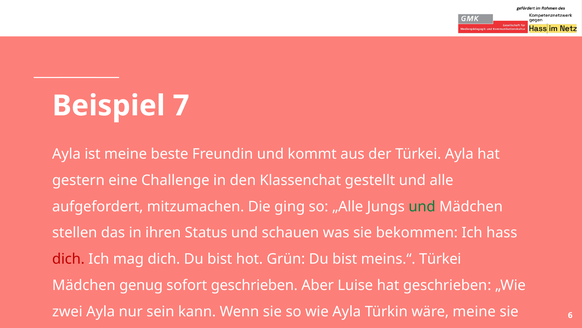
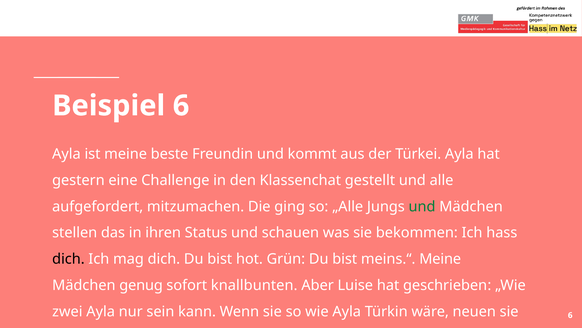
Beispiel 7: 7 -> 6 (181, 106)
dich colour: red -> black (68, 259)
meins.“ Türkei: Türkei -> Meine (440, 259)
sofort geschrieben: geschrieben -> knallbunten (254, 285)
wäre meine: meine -> neuen (474, 311)
